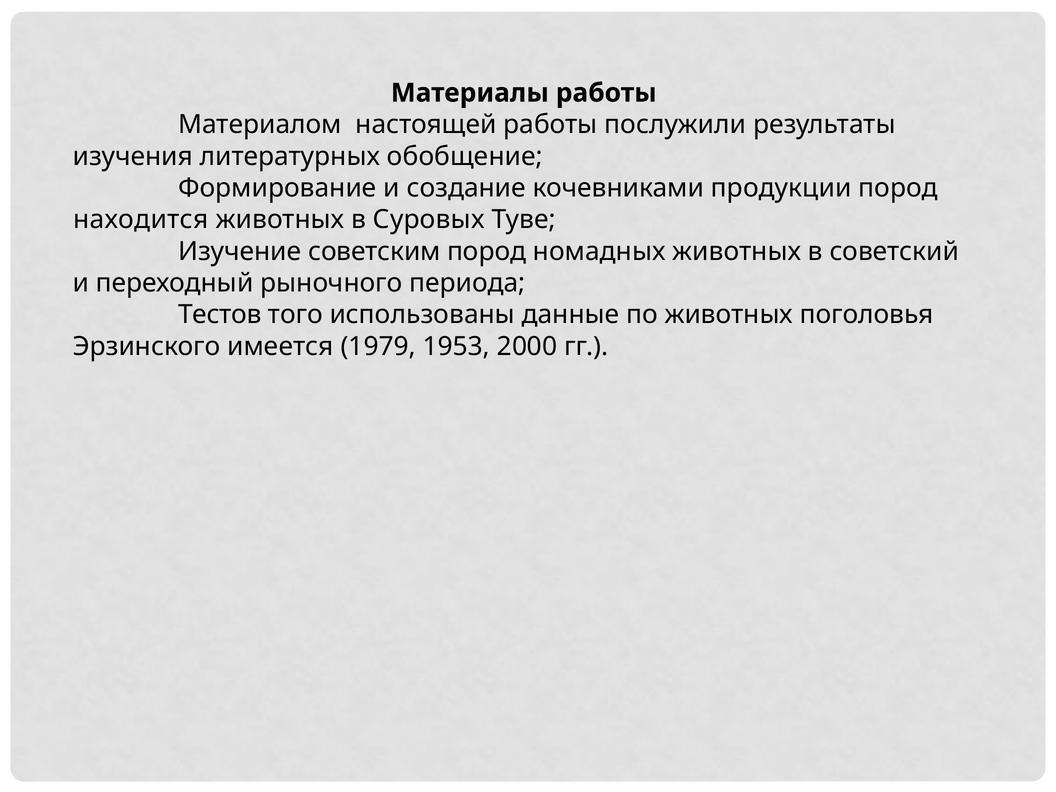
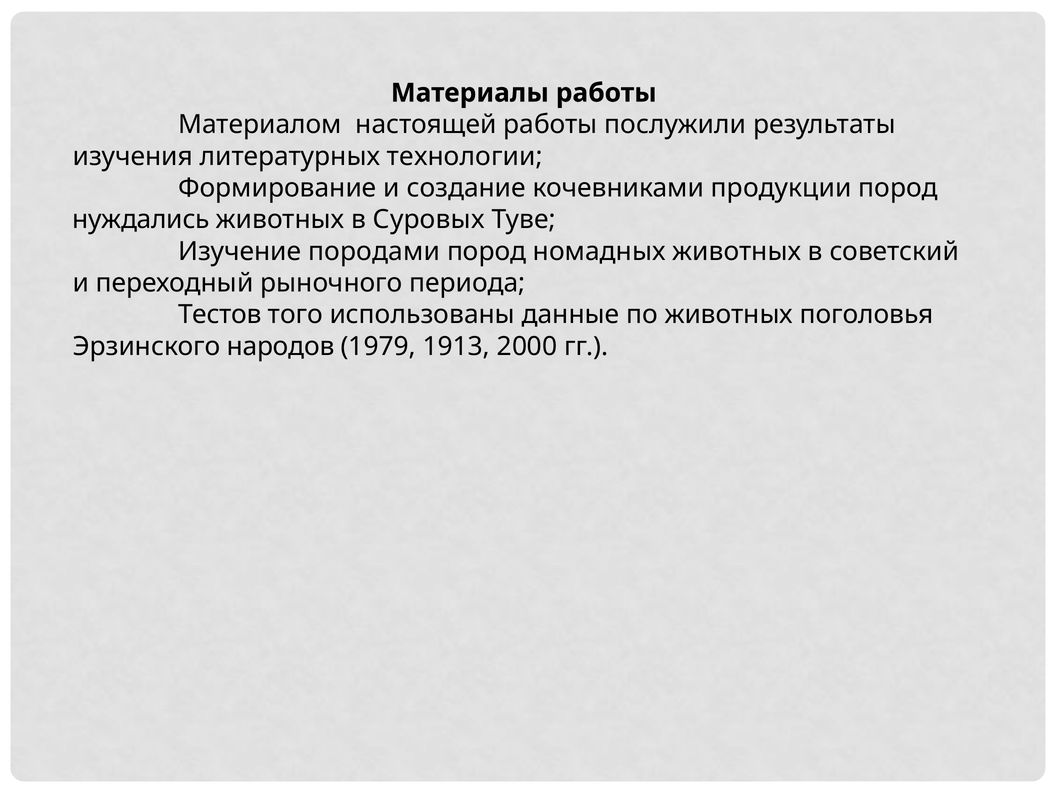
обобщение: обобщение -> технологии (465, 156)
находится: находится -> нуждались (141, 220)
советским: советским -> породами (374, 251)
имеется: имеется -> народов (281, 346)
1953: 1953 -> 1913 (456, 346)
